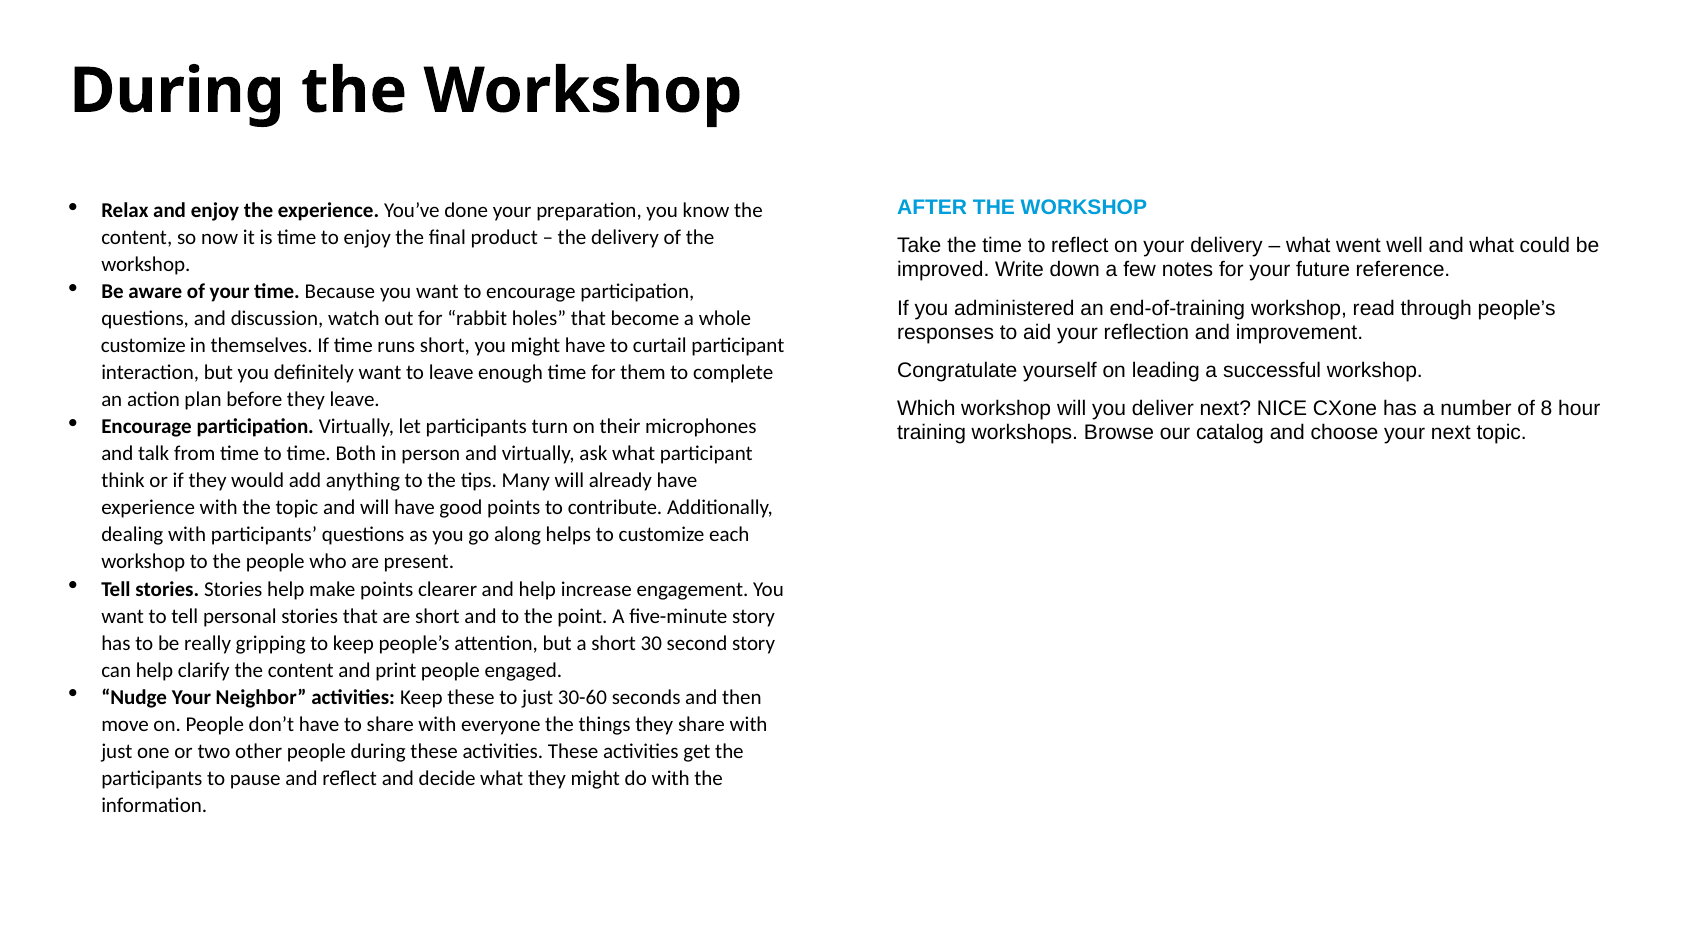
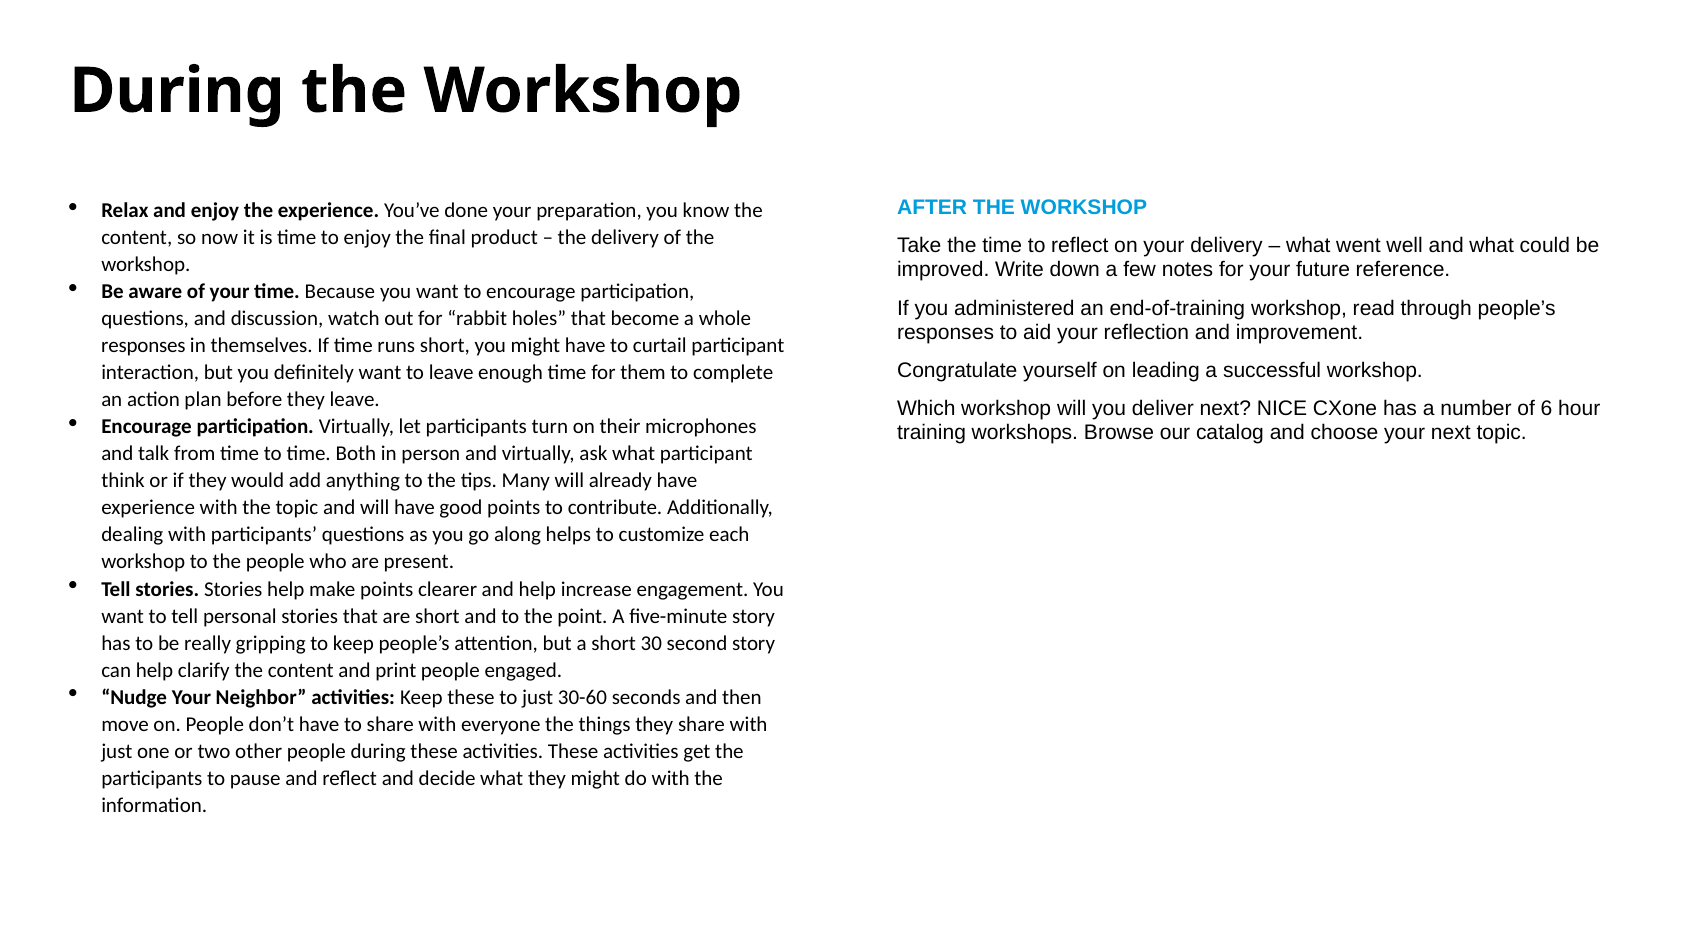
customize: customize -> responses (143, 346)
8: 8 -> 6 (1547, 408)
